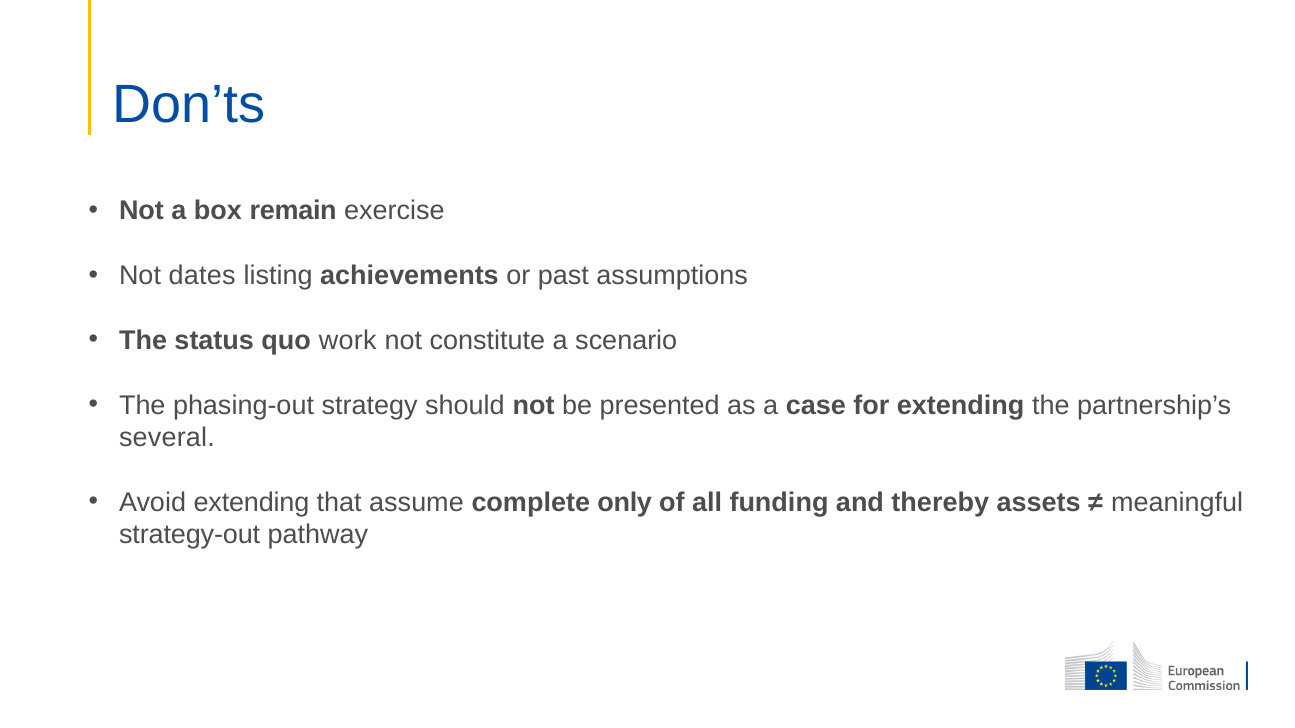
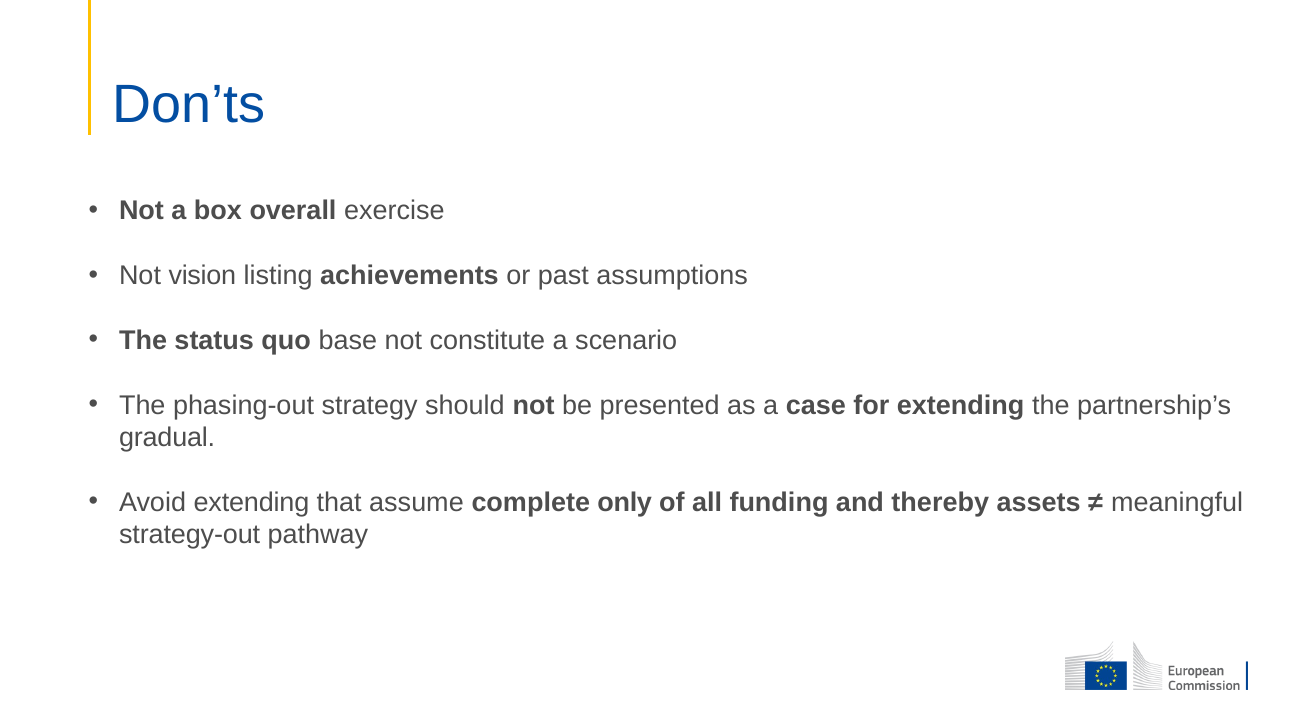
remain: remain -> overall (293, 211)
dates: dates -> vision (202, 276)
work: work -> base (348, 341)
several: several -> gradual (167, 438)
